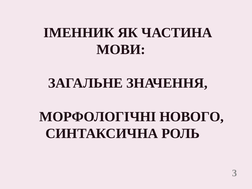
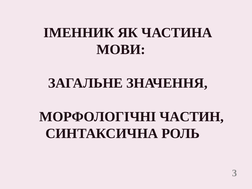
НОВОГО: НОВОГО -> ЧАСТИН (192, 117)
